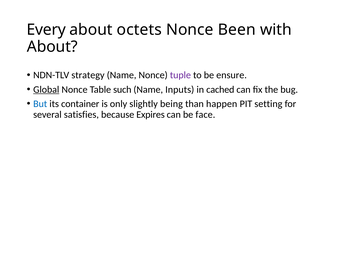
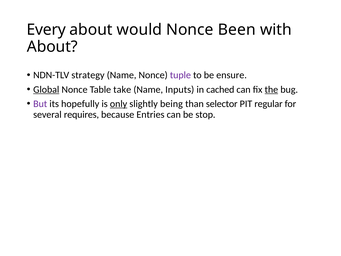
octets: octets -> would (139, 30)
such: such -> take (122, 89)
the underline: none -> present (271, 89)
But colour: blue -> purple (40, 104)
container: container -> hopefully (80, 104)
only underline: none -> present (119, 104)
happen: happen -> selector (222, 104)
setting: setting -> regular (268, 104)
satisfies: satisfies -> requires (81, 114)
Expires: Expires -> Entries (150, 114)
face: face -> stop (205, 114)
